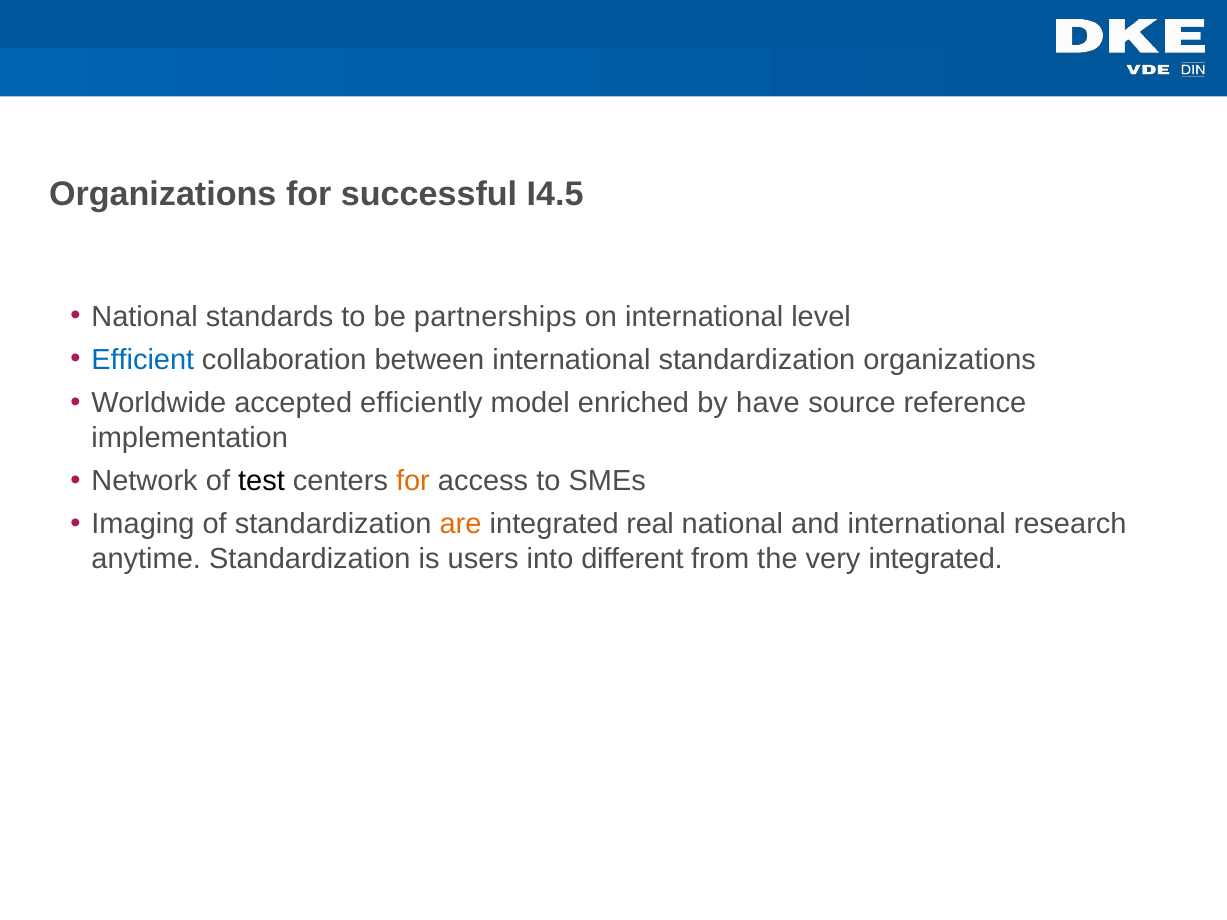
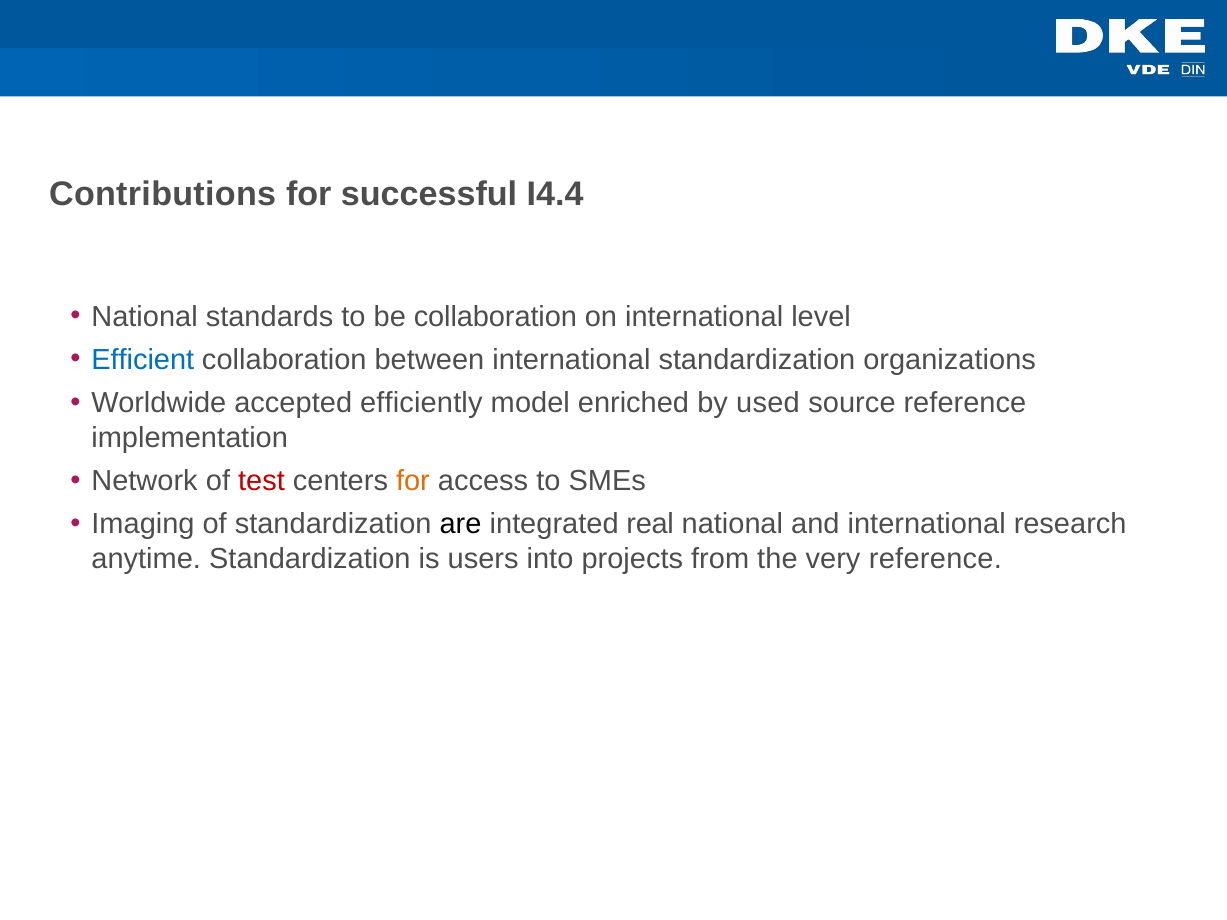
Organizations: Organizations -> Contributions (163, 194)
I4.5: I4.5 -> I4.4 (555, 194)
be partnerships: partnerships -> collaboration (495, 317)
have: have -> used (768, 403)
test colour: black -> red (261, 481)
are colour: orange -> black (461, 525)
different: different -> projects (632, 559)
very integrated: integrated -> reference (935, 559)
